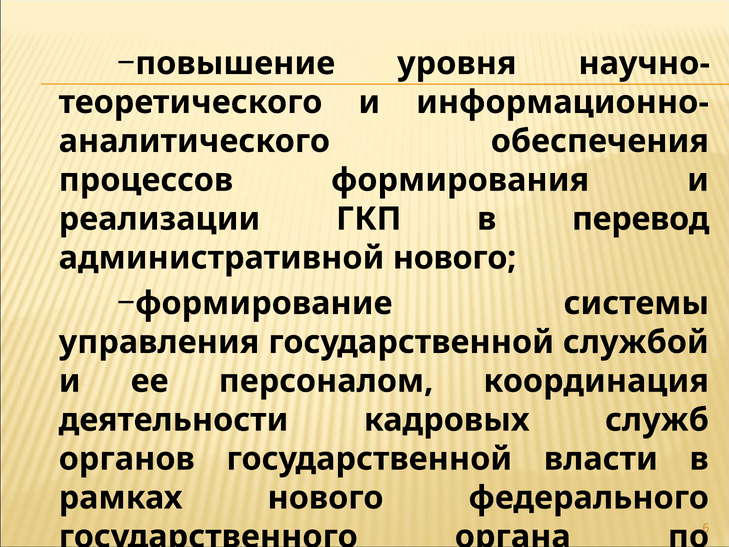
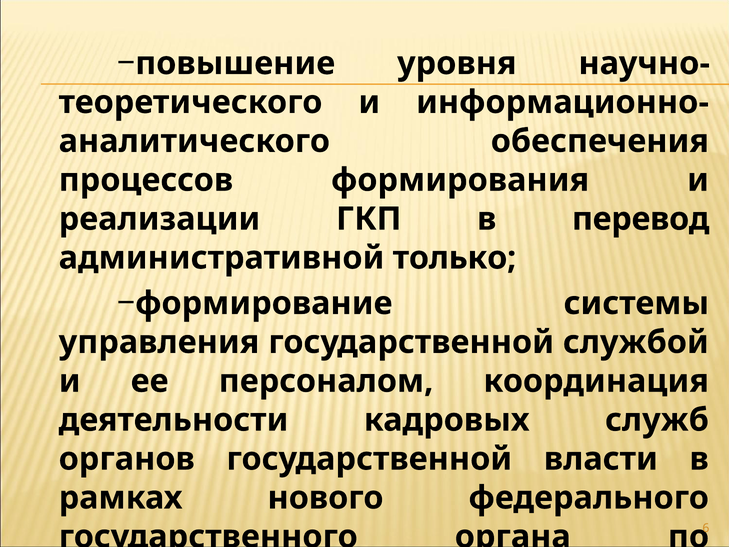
административной нового: нового -> только (455, 258)
